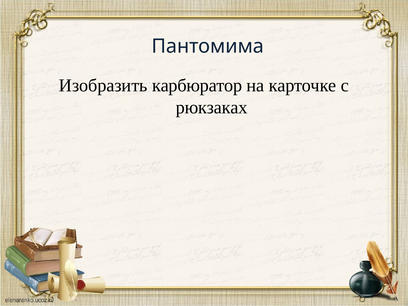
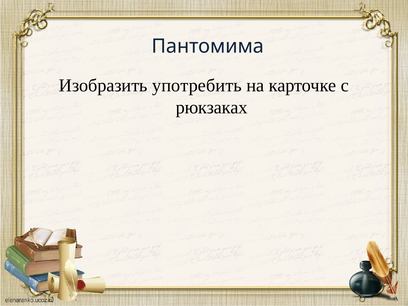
карбюратор: карбюратор -> употребить (197, 86)
